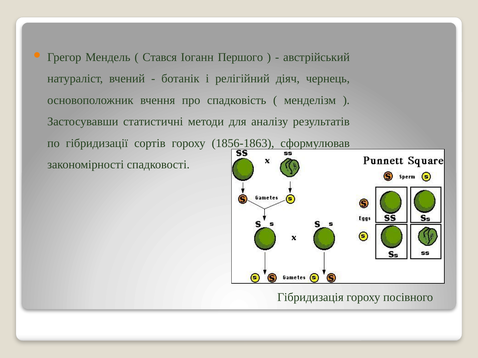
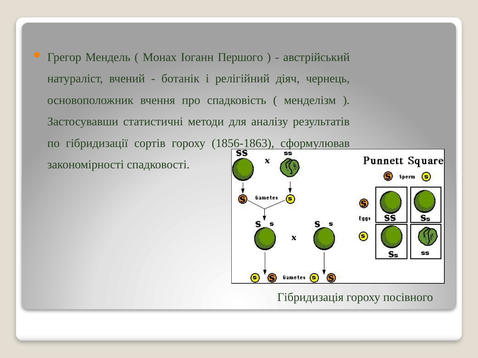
Стався: Стався -> Монах (160, 57)
